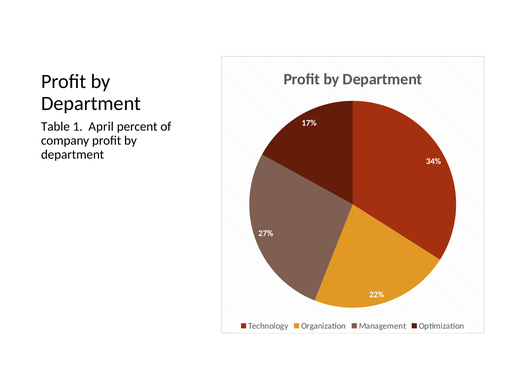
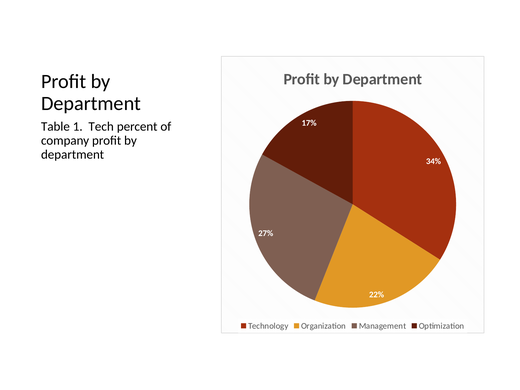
April: April -> Tech (101, 127)
